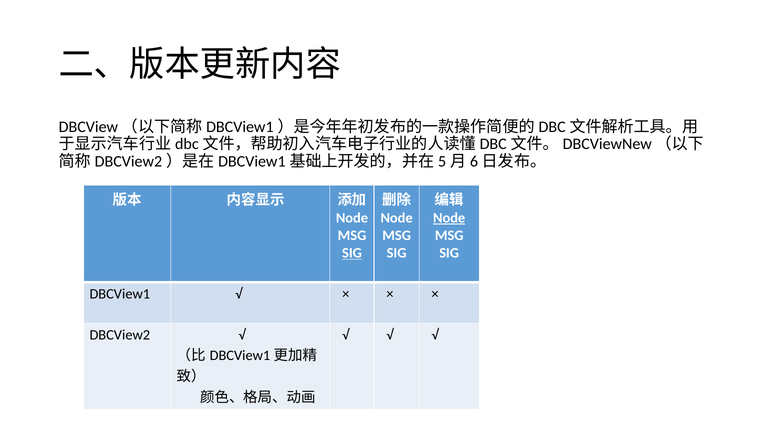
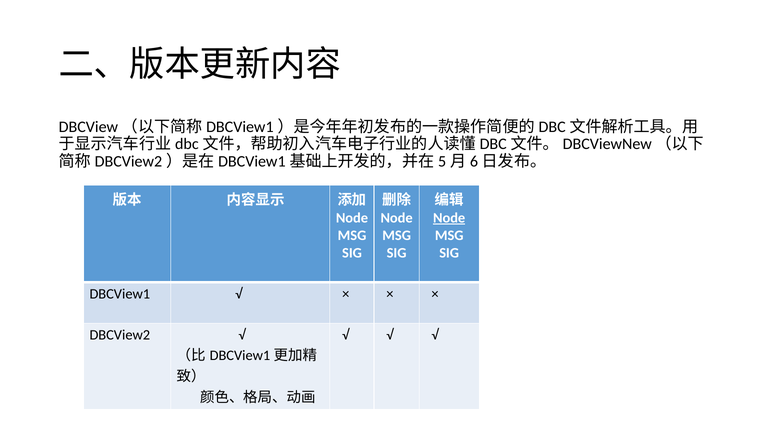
SIG underline: present -> none (352, 253)
